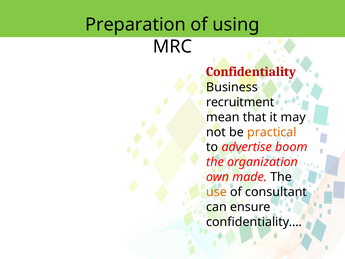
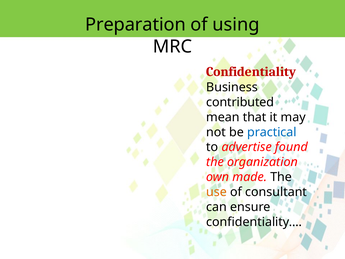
recruitment: recruitment -> contributed (240, 102)
practical colour: orange -> blue (272, 132)
boom: boom -> found (291, 147)
